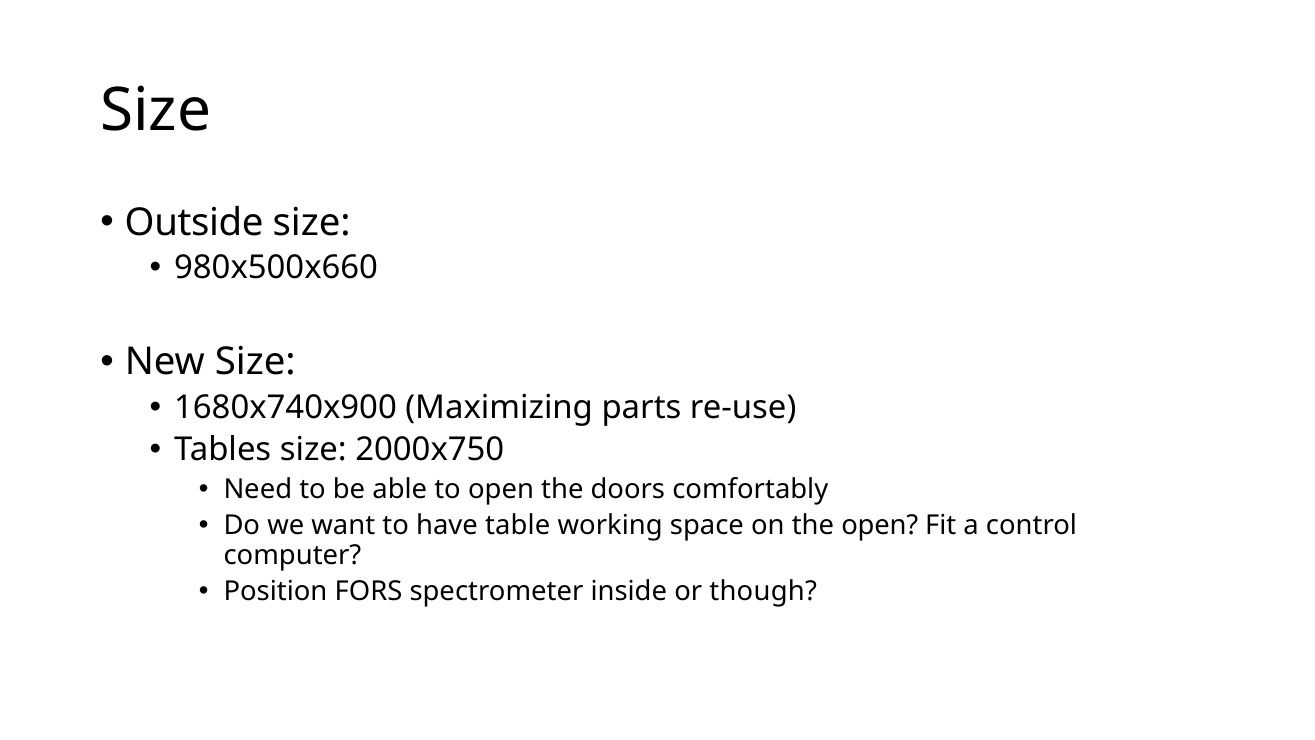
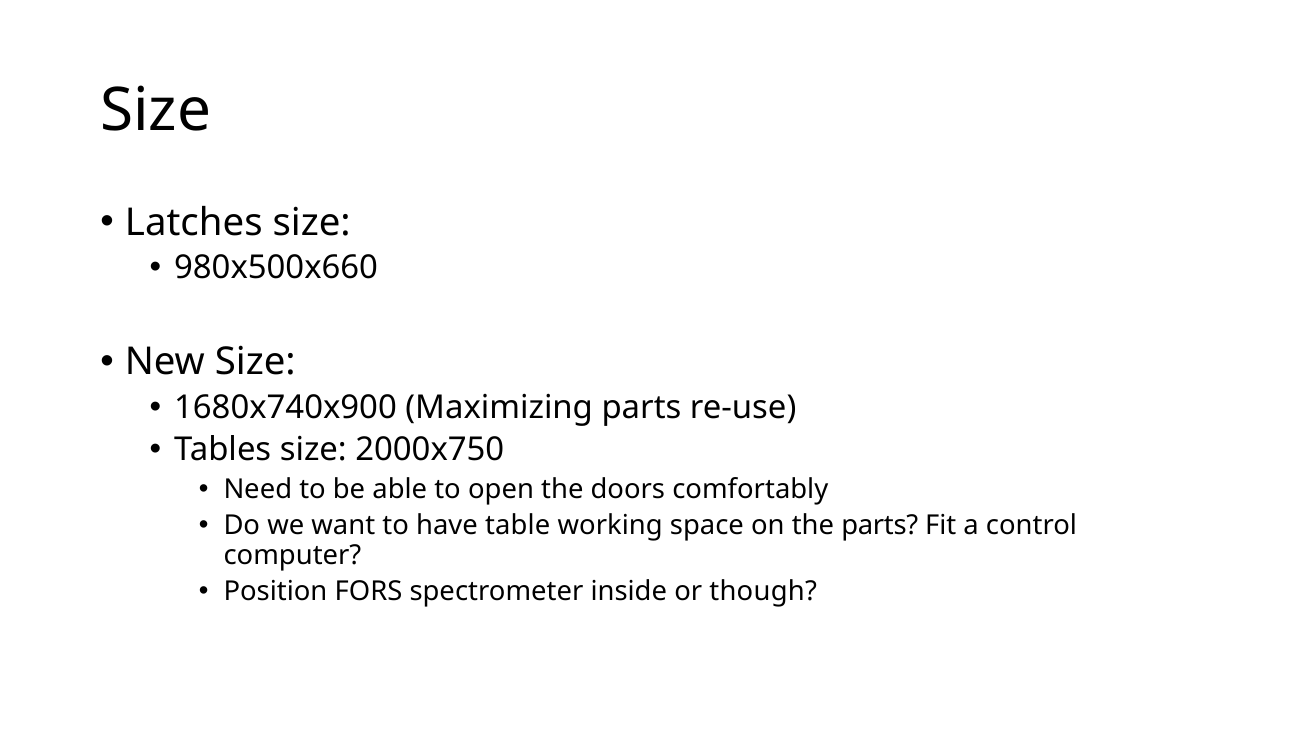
Outside: Outside -> Latches (194, 222)
the open: open -> parts (880, 526)
